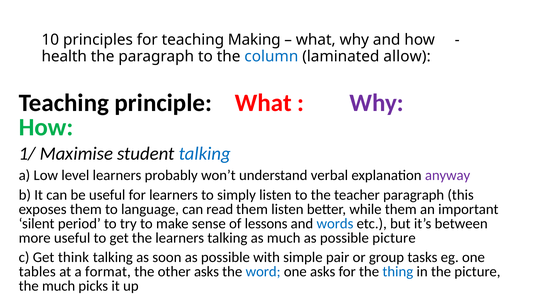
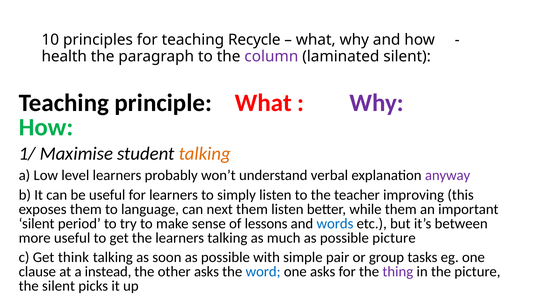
Making: Making -> Recycle (254, 40)
column colour: blue -> purple (271, 56)
laminated allow: allow -> silent (407, 56)
talking colour: blue -> orange (205, 154)
teacher paragraph: paragraph -> improving (414, 195)
read: read -> next (220, 209)
tables: tables -> clause (37, 271)
format: format -> instead (108, 271)
thing colour: blue -> purple (398, 271)
the much: much -> silent (59, 286)
